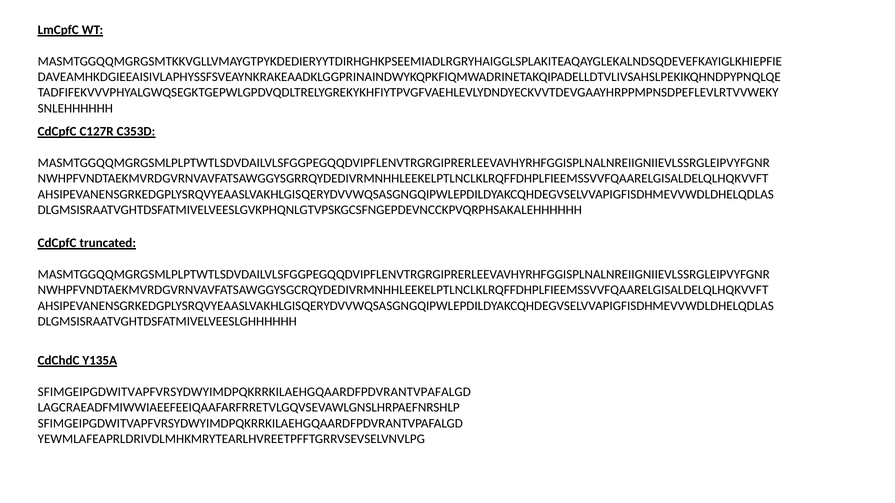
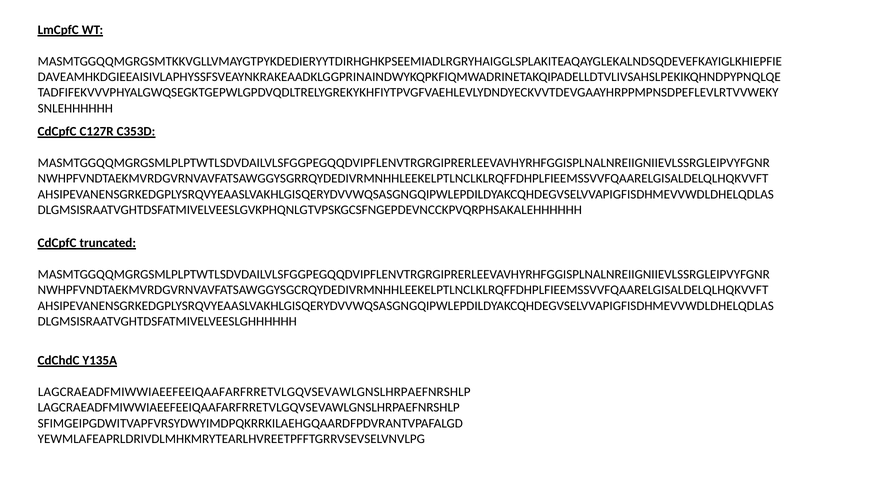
SFIMGEIPGDWITVAPFVRSYDWYIMDPQKRRKILAEHGQAARDFPDVRANTVPAFALGD: SFIMGEIPGDWITVAPFVRSYDWYIMDPQKRRKILAEHGQAARDFPDVRANTVPAFALGD -> LAGCRAEADFMIWWIAEEFEEIQAAFARFRRETVLGQVSEVAWLGNSLHRPAEFNRSHLP (254, 392)
